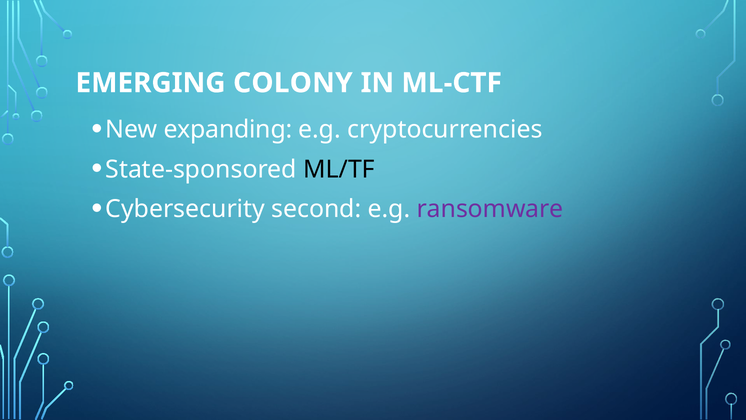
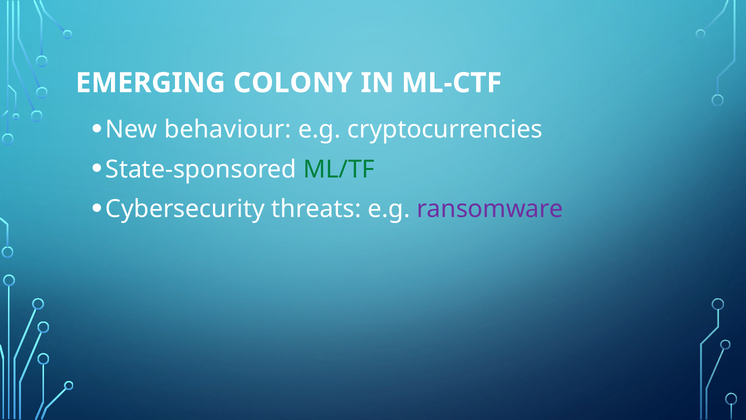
expanding: expanding -> behaviour (228, 129)
ML/TF colour: black -> green (339, 169)
second: second -> threats (316, 209)
